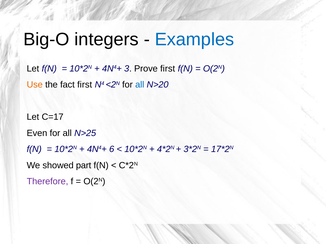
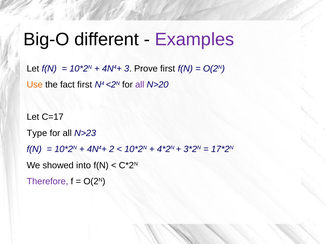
integers: integers -> different (107, 39)
Examples colour: blue -> purple (194, 39)
all colour: blue -> purple (140, 85)
Even: Even -> Type (37, 133)
N>25: N>25 -> N>23 (85, 133)
6: 6 -> 2 (112, 149)
part: part -> into (84, 166)
